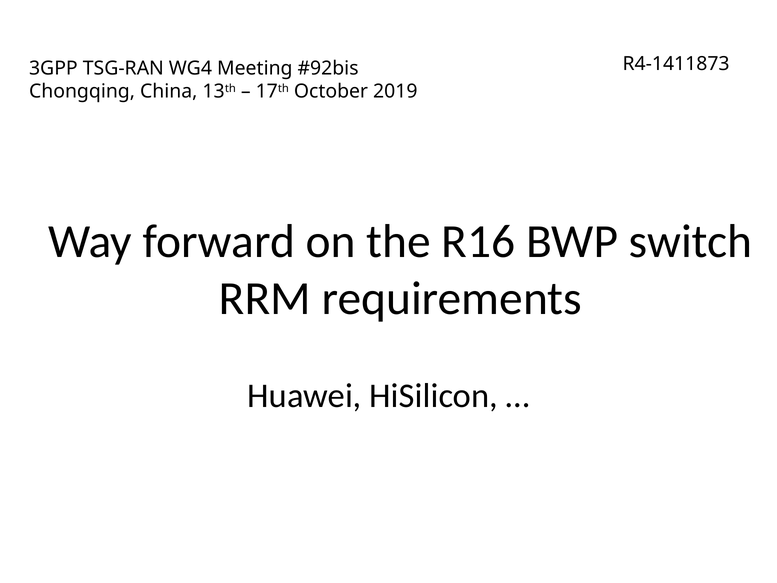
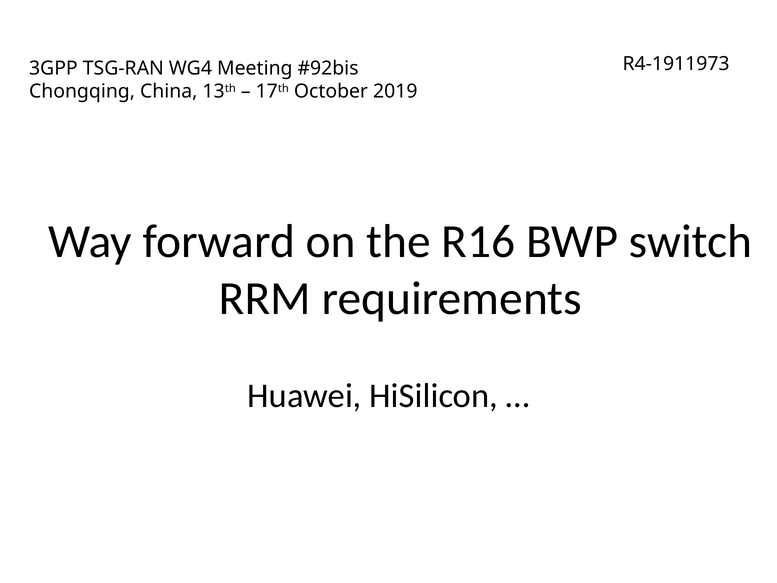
R4-1411873: R4-1411873 -> R4-1911973 (676, 64)
